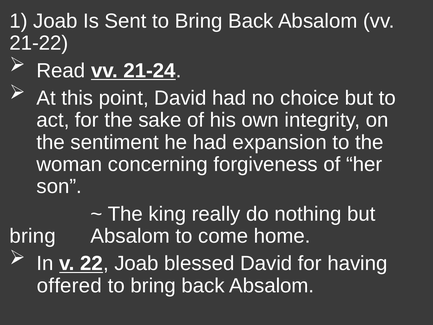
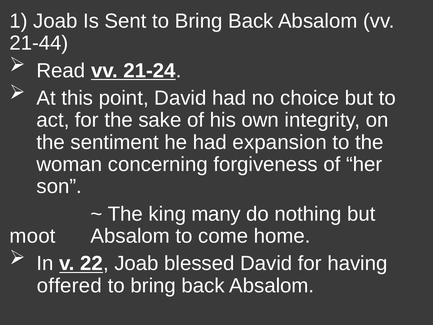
21-22: 21-22 -> 21-44 (39, 43)
really: really -> many (216, 214)
bring: bring -> moot (33, 236)
